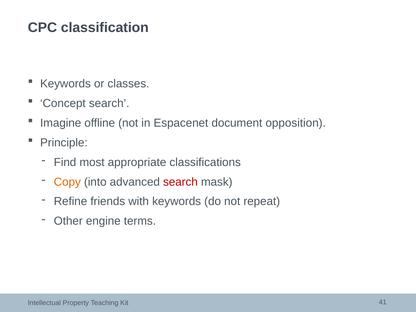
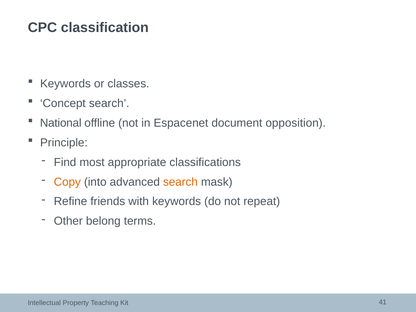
Imagine: Imagine -> National (61, 123)
search colour: red -> orange (180, 182)
engine: engine -> belong (103, 221)
